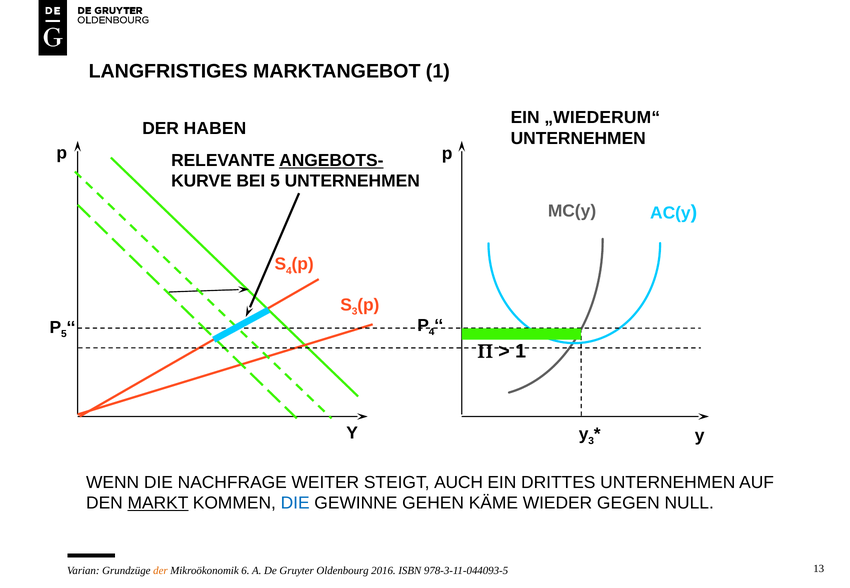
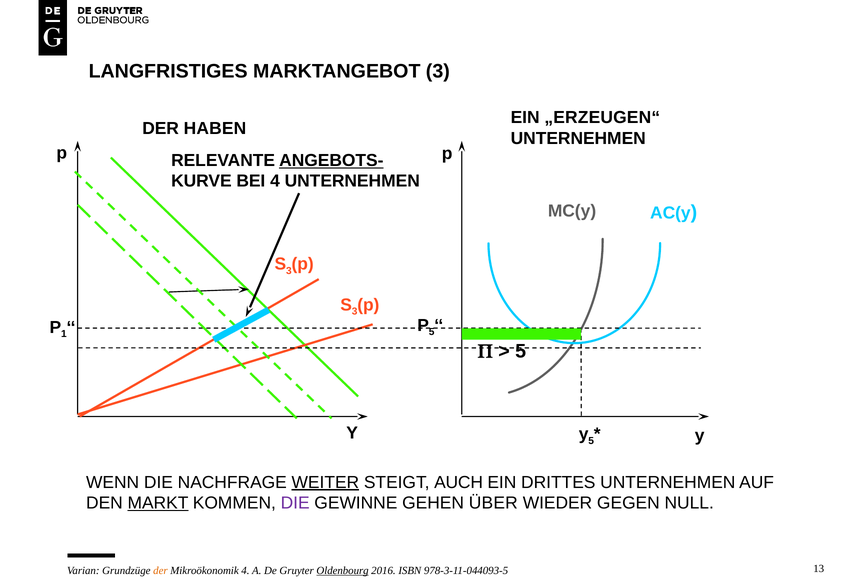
MARKTANGEBOT 1: 1 -> 3 (438, 71)
„WIEDERUM“: „WIEDERUM“ -> „ERZEUGEN“ (602, 118)
BEI 5: 5 -> 4 (275, 181)
4: 4 -> 3 (289, 271)
P 5: 5 -> 1 (64, 334)
P 4: 4 -> 5 (432, 332)
1: 1 -> 5 (521, 351)
y 3: 3 -> 5 (591, 441)
WEITER underline: none -> present (325, 483)
DIE colour: blue -> purple (295, 504)
KÄME: KÄME -> ÜBER (493, 504)
Mikroökonomik 6: 6 -> 4 (245, 571)
Oldenbourg underline: none -> present (343, 571)
